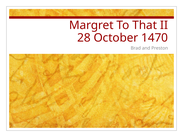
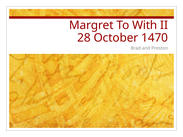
That: That -> With (145, 25)
